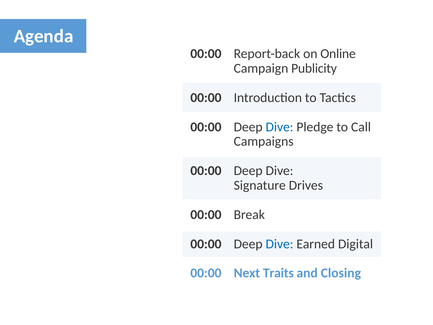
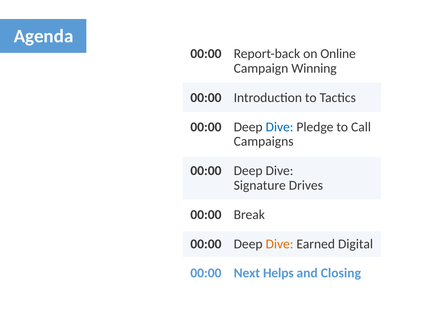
Publicity: Publicity -> Winning (314, 68)
Dive colour: blue -> orange (280, 244)
Traits: Traits -> Helps (278, 273)
